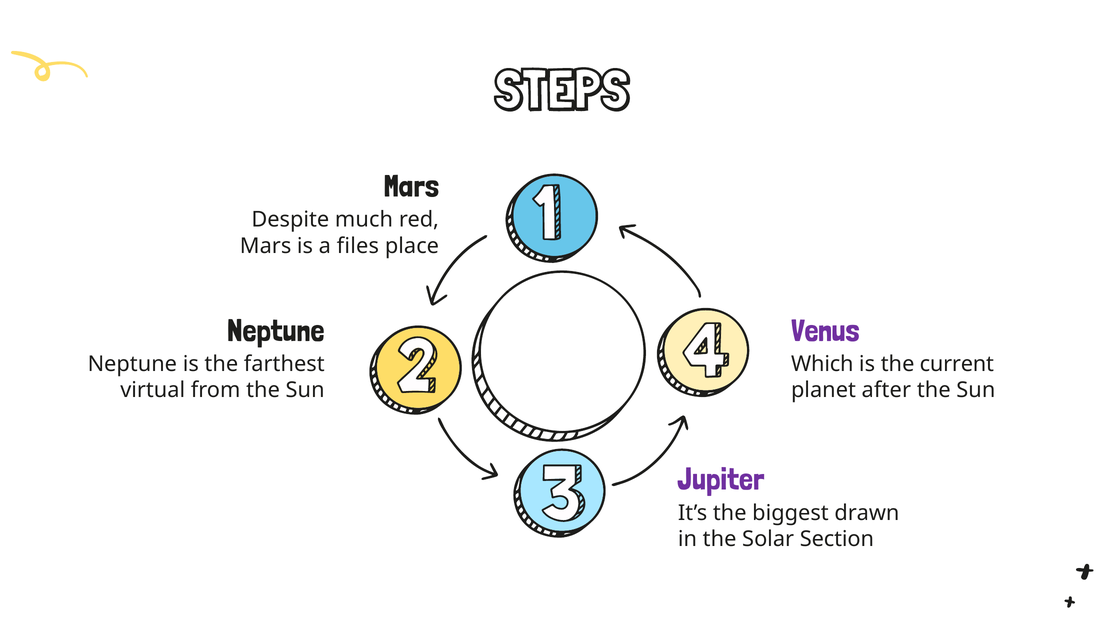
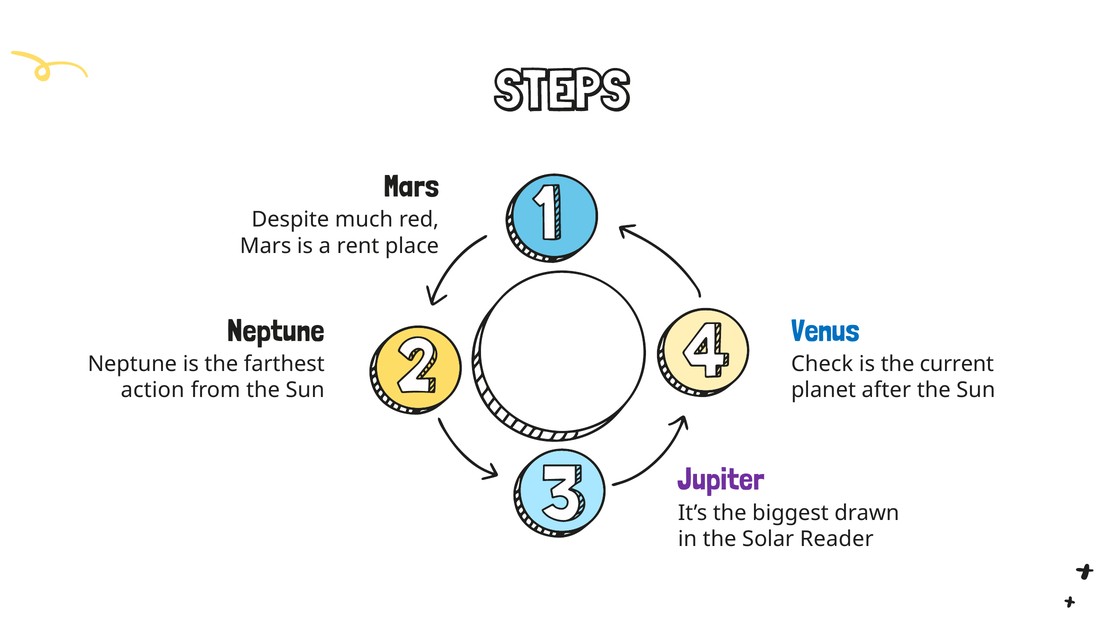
files: files -> rent (358, 246)
Venus colour: purple -> blue (825, 331)
Which: Which -> Check (822, 364)
virtual: virtual -> action (153, 390)
Section: Section -> Reader (837, 539)
